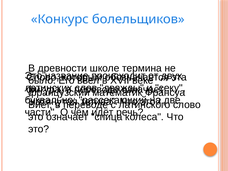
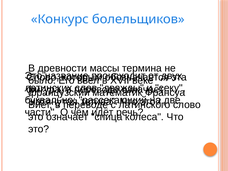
школе: школе -> массы (105, 68)
